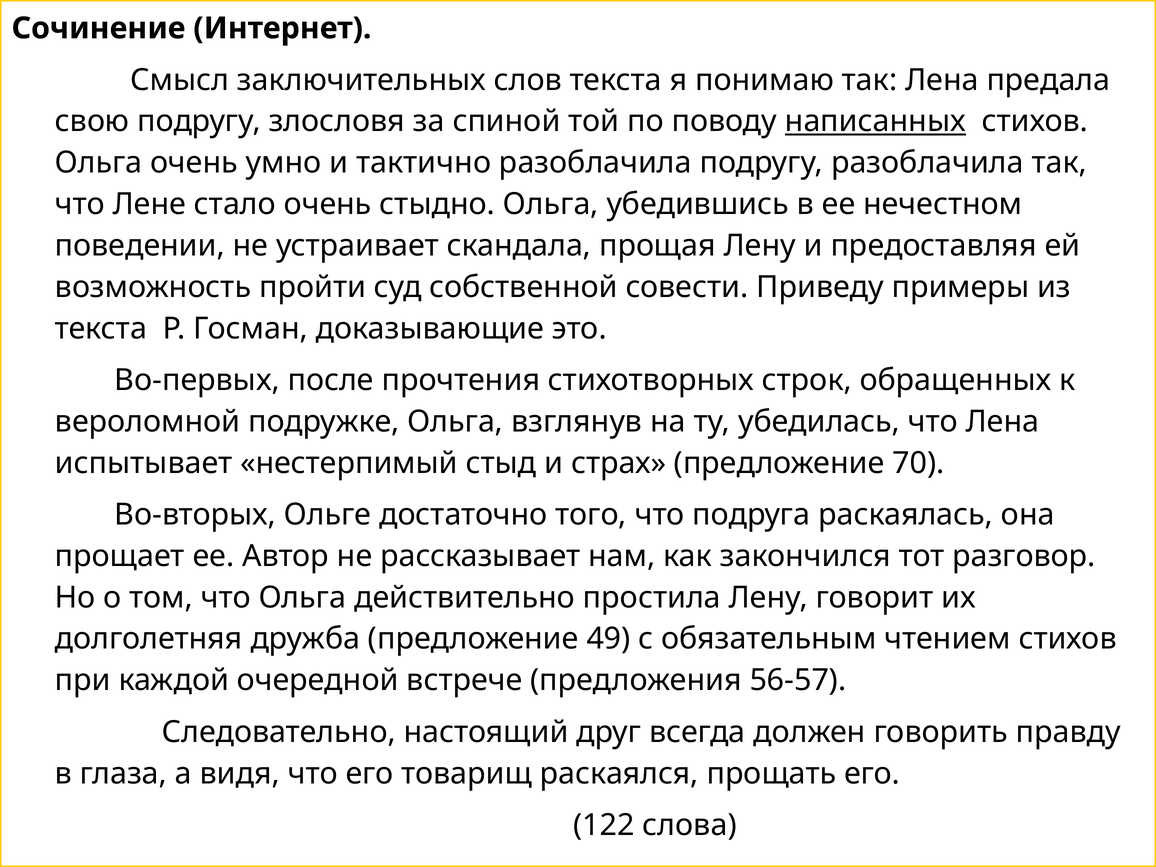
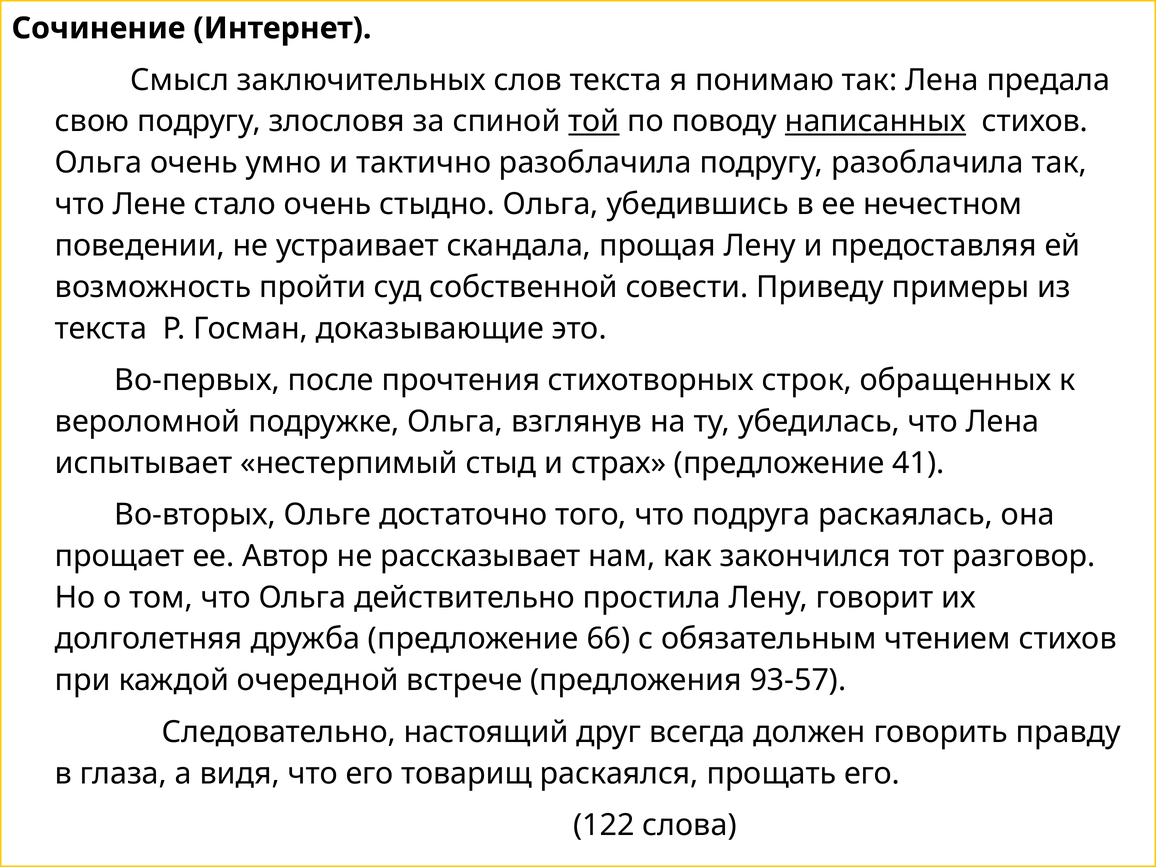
той underline: none -> present (594, 121)
70: 70 -> 41 (919, 463)
49: 49 -> 66 (608, 639)
56-57: 56-57 -> 93-57 (798, 680)
